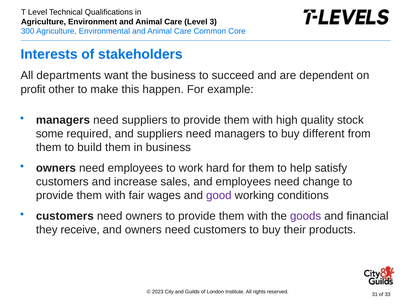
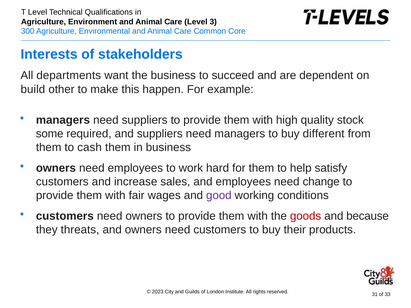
profit: profit -> build (33, 89)
build: build -> cash (90, 148)
goods colour: purple -> red (306, 216)
financial: financial -> because (368, 216)
receive: receive -> threats (80, 230)
